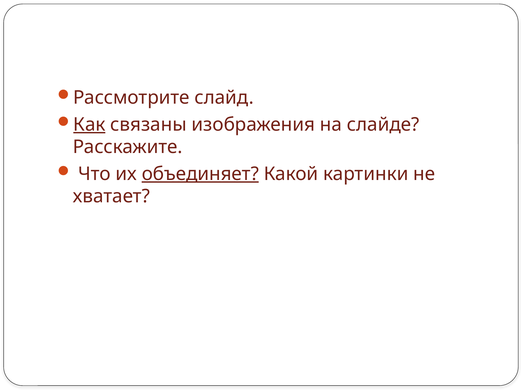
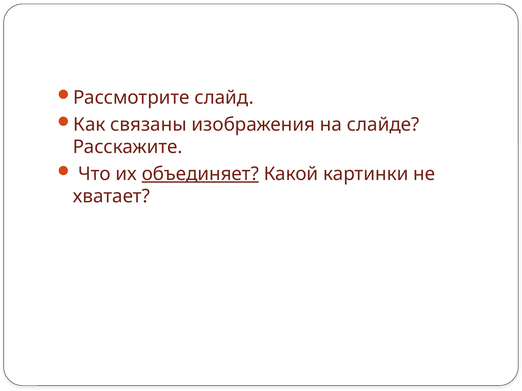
Как underline: present -> none (89, 125)
